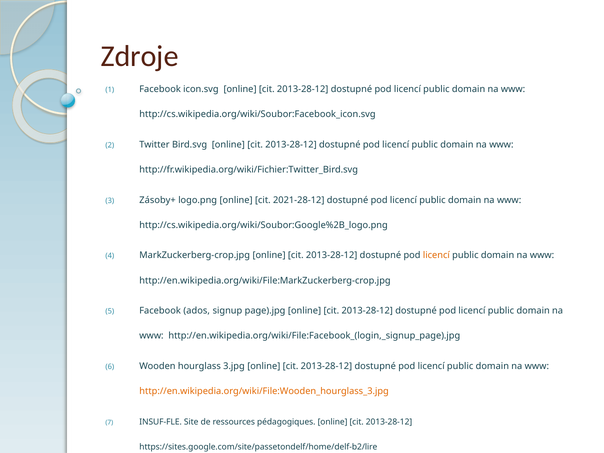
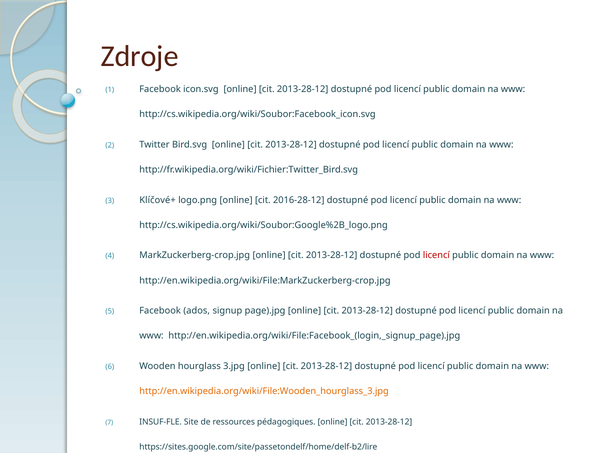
Zásoby+: Zásoby+ -> Klíčové+ (158, 200)
2021-28-12: 2021-28-12 -> 2016-28-12 (299, 200)
licencí colour: orange -> red (436, 255)
